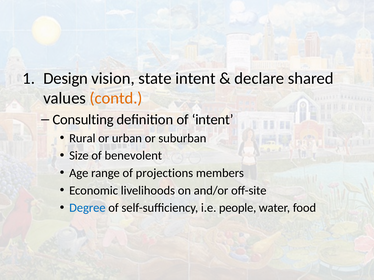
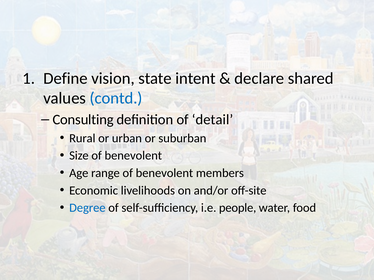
Design: Design -> Define (66, 78)
contd colour: orange -> blue (116, 98)
of intent: intent -> detail (213, 120)
range of projections: projections -> benevolent (164, 173)
